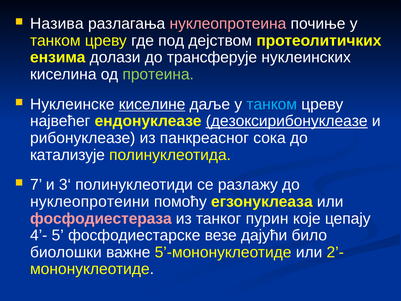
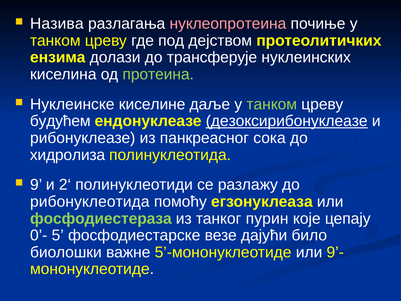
киселине underline: present -> none (152, 104)
танком colour: light blue -> light green (272, 104)
највећег: највећег -> будућем (60, 121)
катализује: катализује -> хидролиза (67, 155)
7: 7 -> 9 (36, 185)
3‘: 3‘ -> 2‘ (65, 185)
нуклеопротеини: нуклеопротеини -> рибонуклеотида (90, 202)
фосфодиестераза colour: pink -> light green (101, 218)
4’-: 4’- -> 0’- (39, 235)
2’-: 2’- -> 9’- (335, 252)
